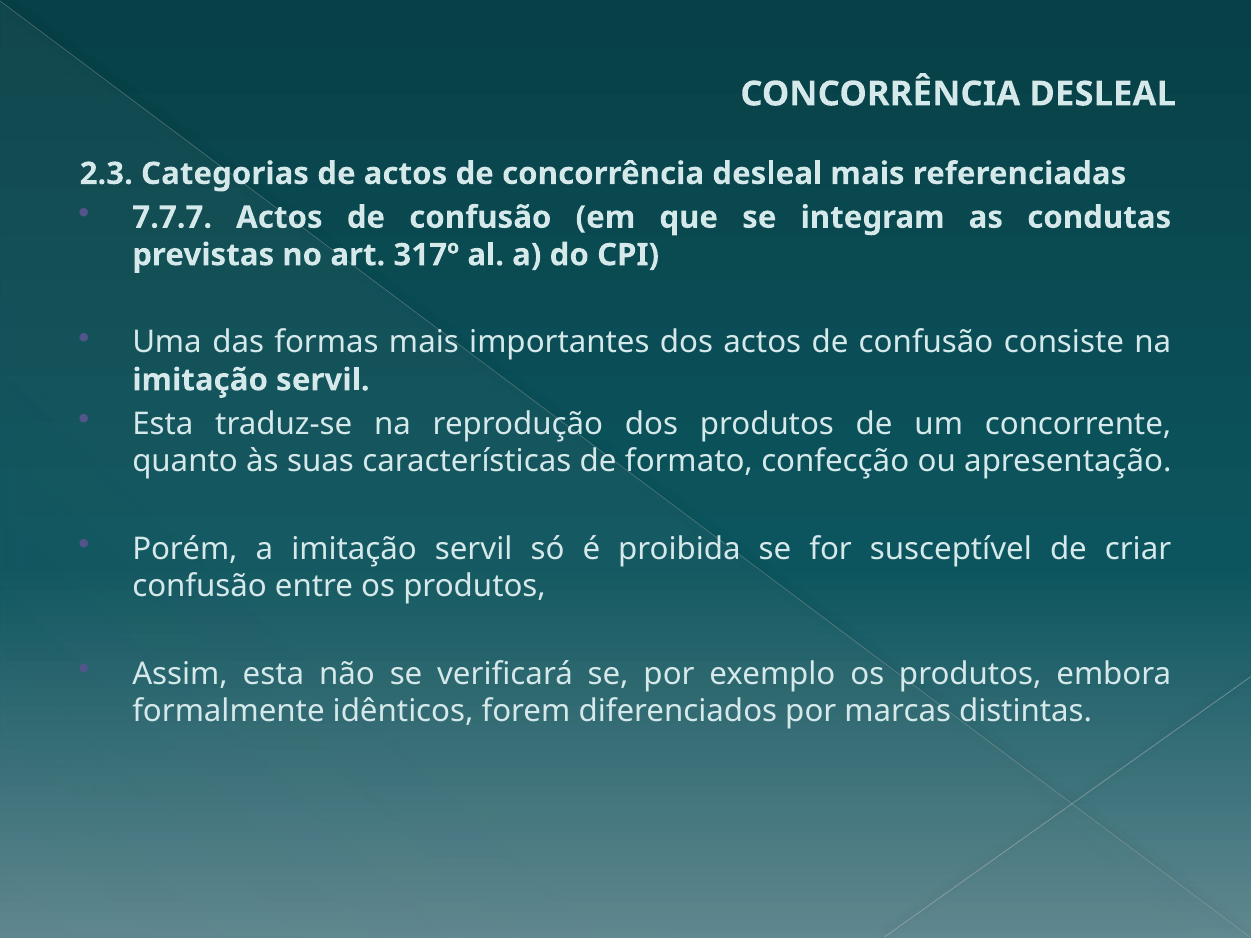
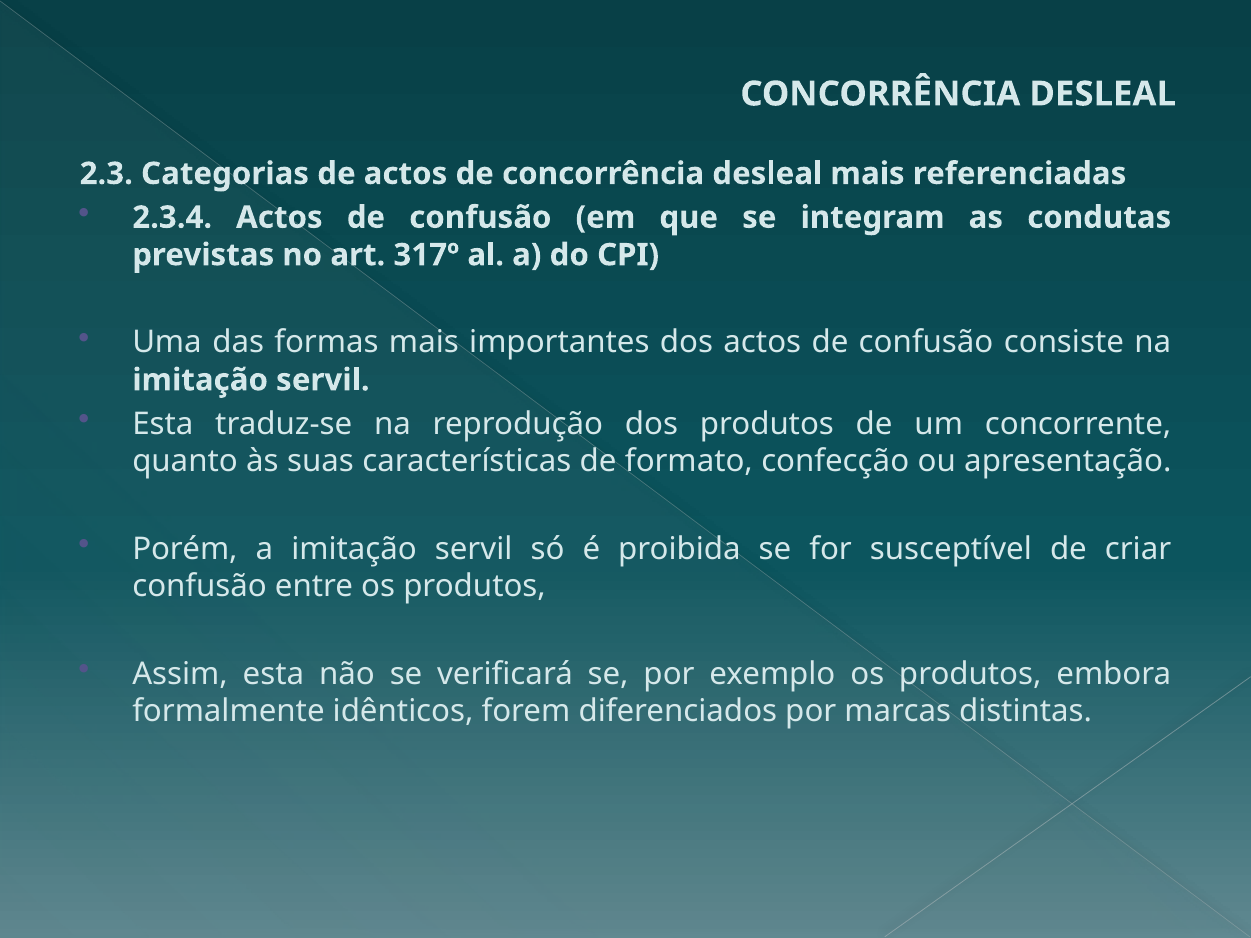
7.7.7: 7.7.7 -> 2.3.4 (172, 218)
